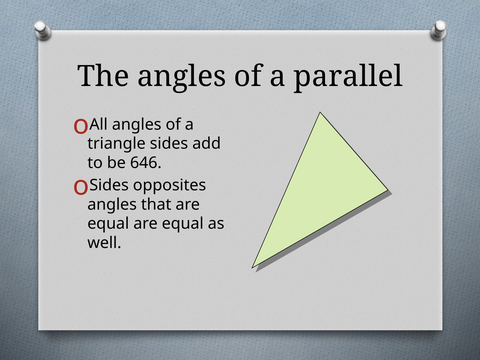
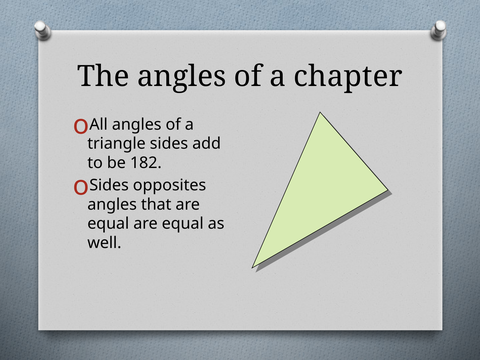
parallel: parallel -> chapter (348, 77)
646: 646 -> 182 (146, 163)
